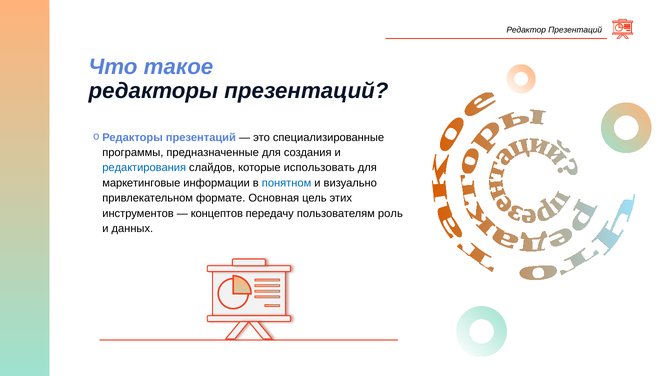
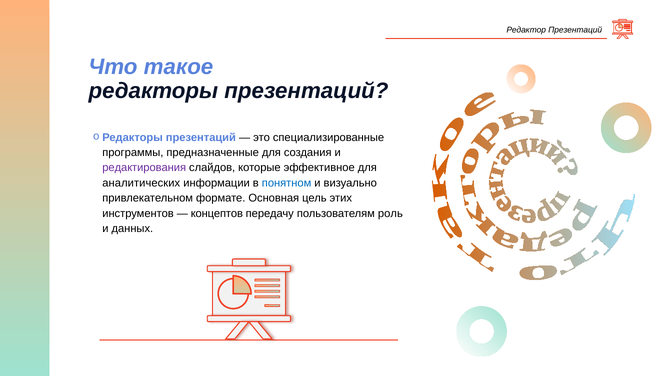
редактирования colour: blue -> purple (144, 168)
использовать: использовать -> эффективное (319, 168)
маркетинговые: маркетинговые -> аналитических (141, 183)
